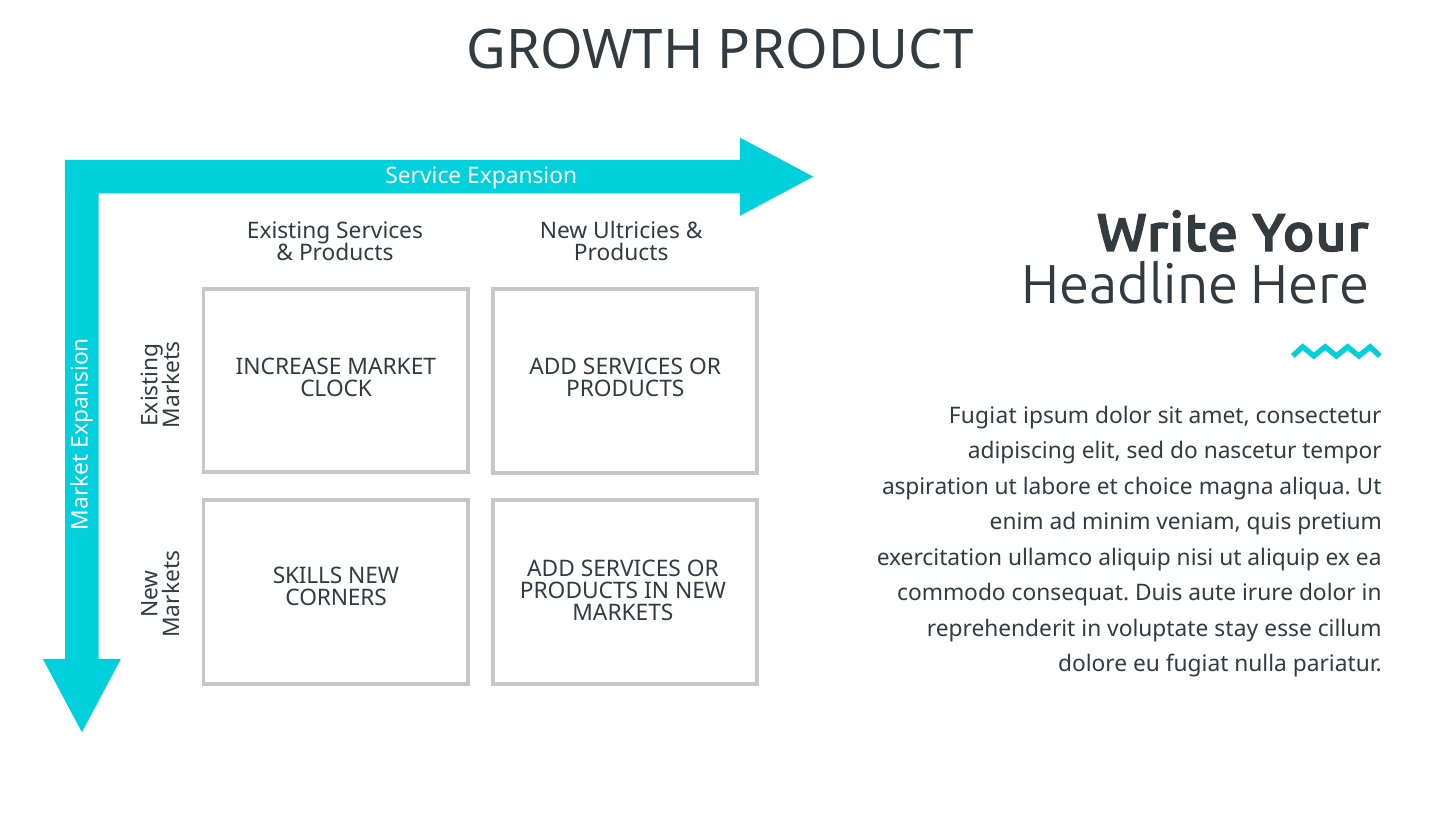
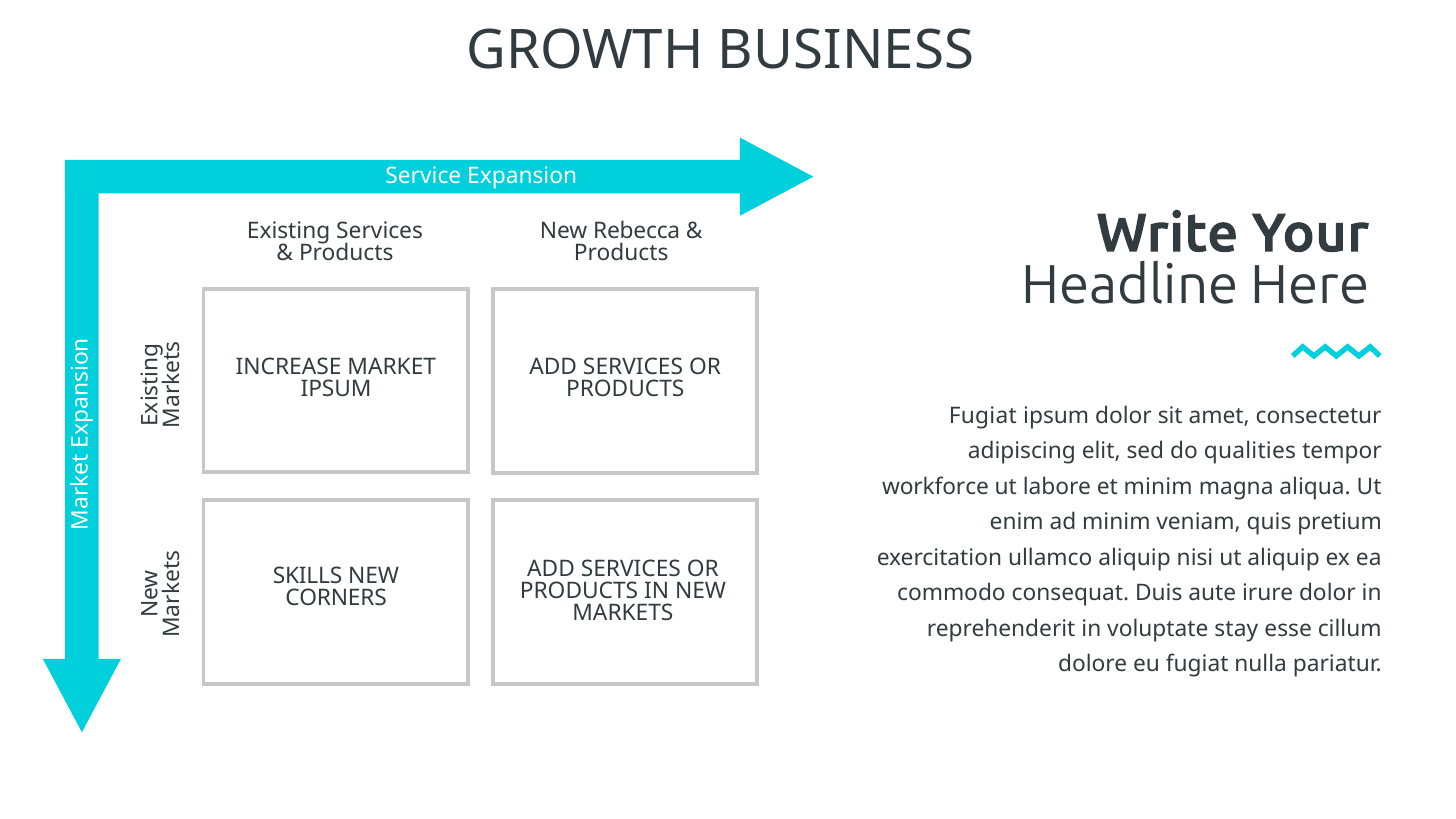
PRODUCT: PRODUCT -> BUSINESS (846, 50)
Ultricies: Ultricies -> Rebecca (637, 231)
CLOCK: CLOCK -> IPSUM (336, 389)
nascetur: nascetur -> qualities (1250, 451)
aspiration: aspiration -> workforce (935, 487)
et choice: choice -> minim (1158, 487)
